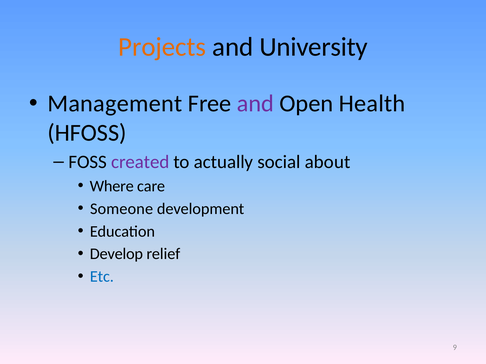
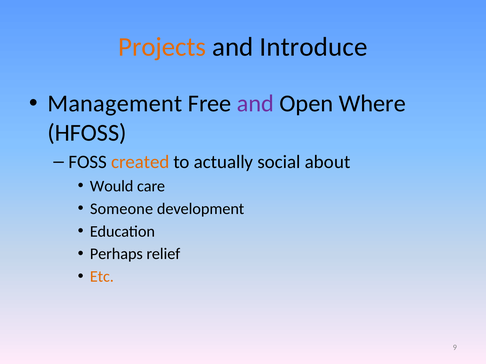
University: University -> Introduce (313, 47)
Health: Health -> Where (372, 104)
created colour: purple -> orange (140, 162)
Where: Where -> Would (112, 186)
Develop: Develop -> Perhaps (116, 254)
Etc colour: blue -> orange (102, 277)
